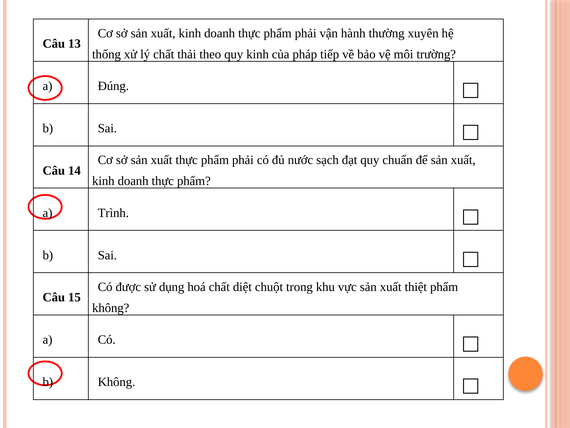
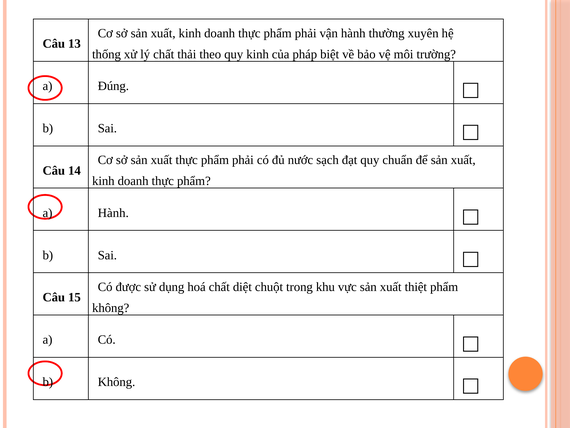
tiếp: tiếp -> biệt (330, 54)
a Trình: Trình -> Hành (113, 213)
